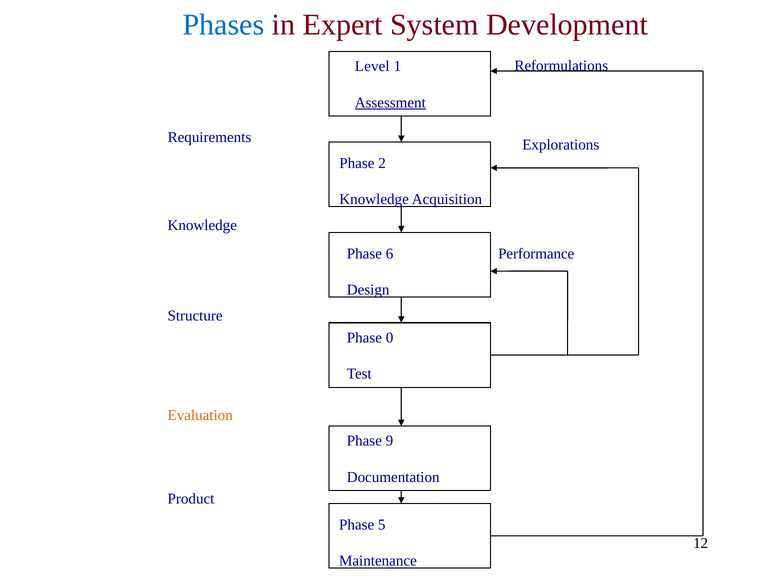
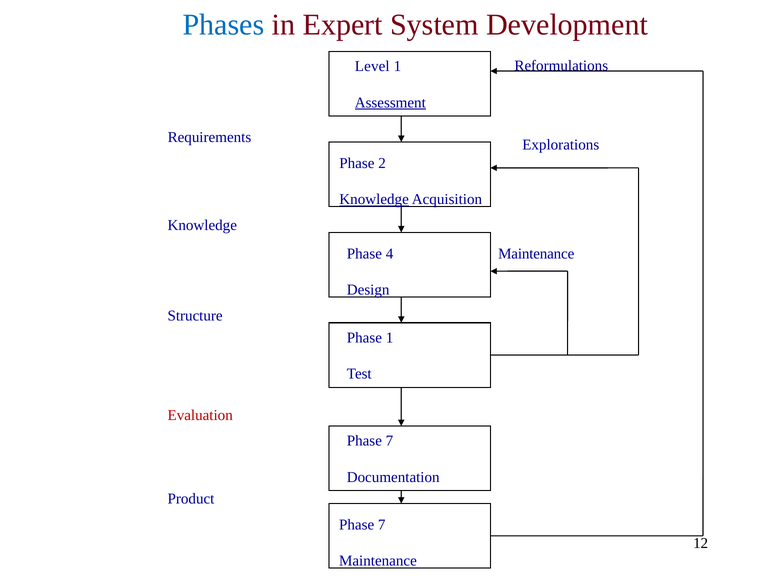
Knowledge underline: none -> present (374, 199)
6: 6 -> 4 (390, 254)
Performance: Performance -> Maintenance (536, 254)
Phase 0: 0 -> 1 (390, 337)
Evaluation colour: orange -> red (200, 415)
9: 9 -> 7 (389, 441)
5: 5 -> 7 (382, 524)
